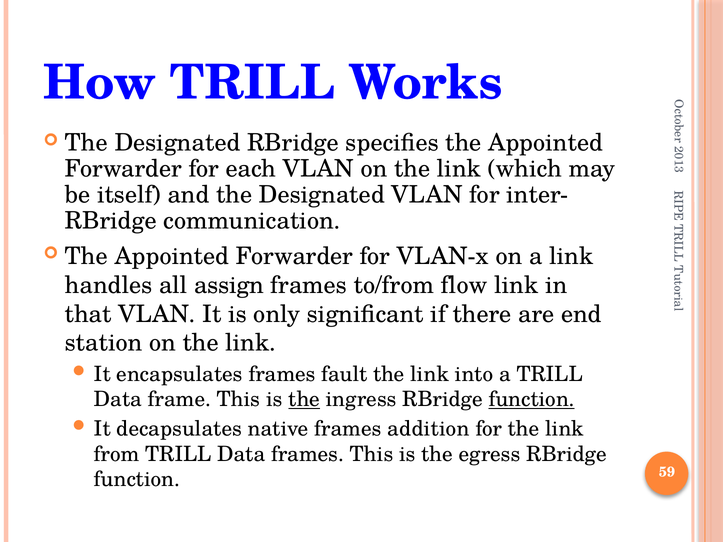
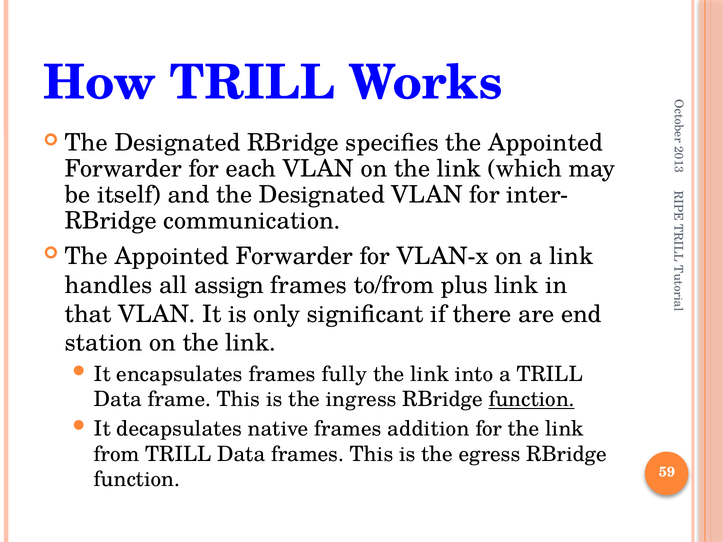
flow: flow -> plus (464, 285)
fault: fault -> fully (344, 374)
the underline: present -> none (304, 400)
